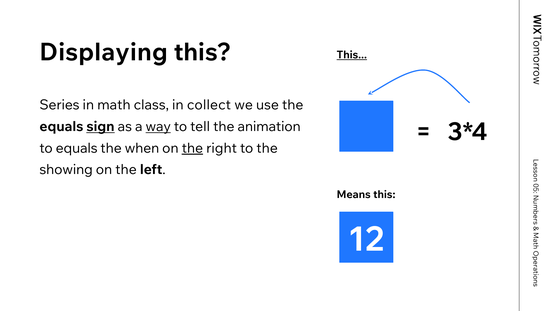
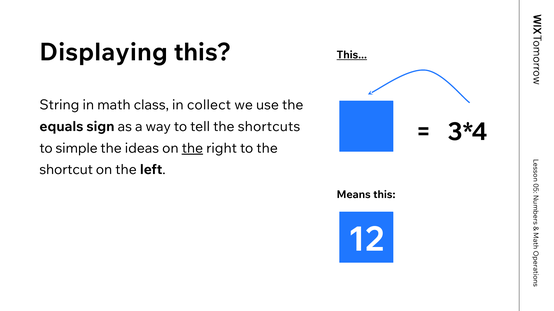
Series: Series -> String (59, 105)
sign underline: present -> none (100, 127)
way underline: present -> none (158, 127)
animation: animation -> shortcuts (269, 127)
to equals: equals -> simple (77, 148)
when: when -> ideas (142, 148)
showing: showing -> shortcut (66, 170)
